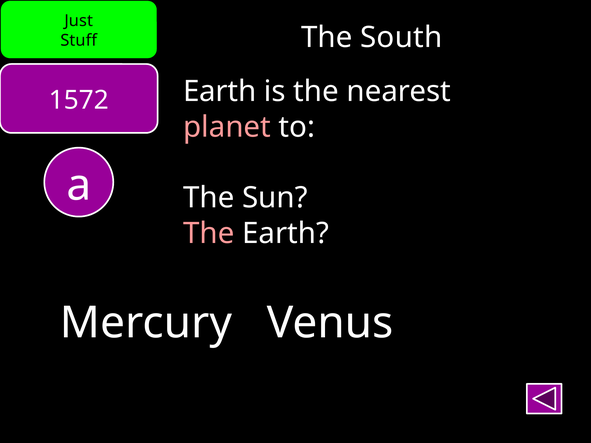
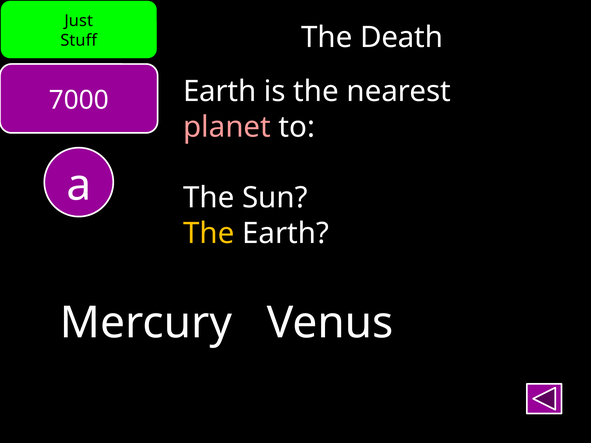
South: South -> Death (401, 37)
1572: 1572 -> 7000 (79, 100)
The colour: pink -> yellow (209, 233)
